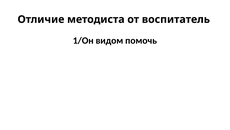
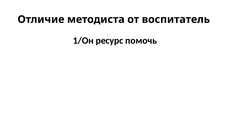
видом: видом -> ресурс (109, 40)
